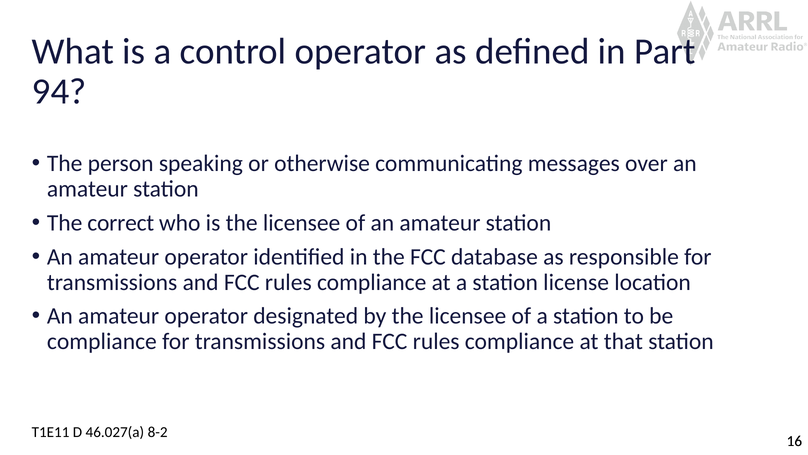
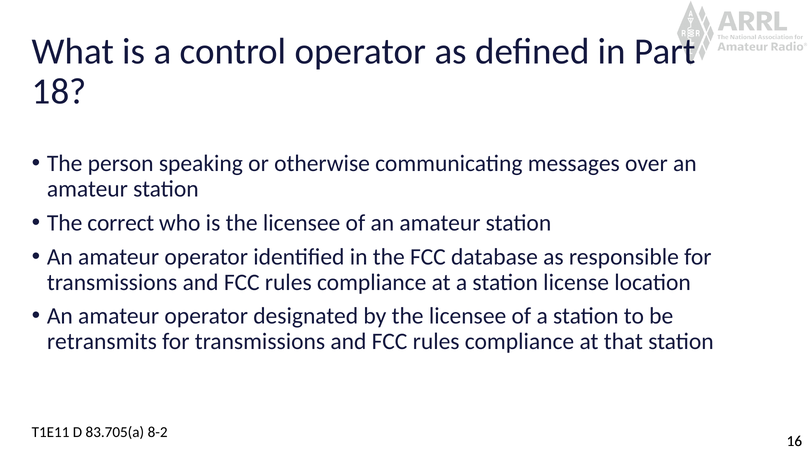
94: 94 -> 18 (59, 91)
compliance: compliance -> retransmits (102, 341)
46.027(a: 46.027(a -> 83.705(a (115, 432)
